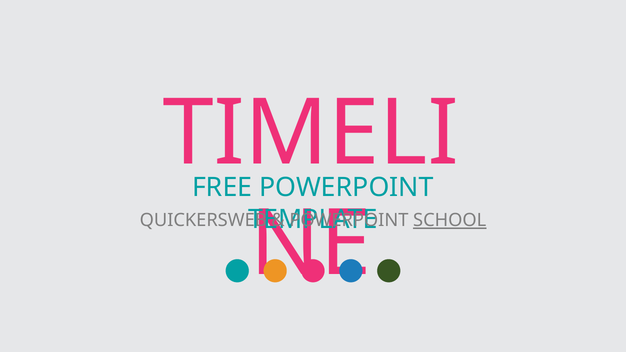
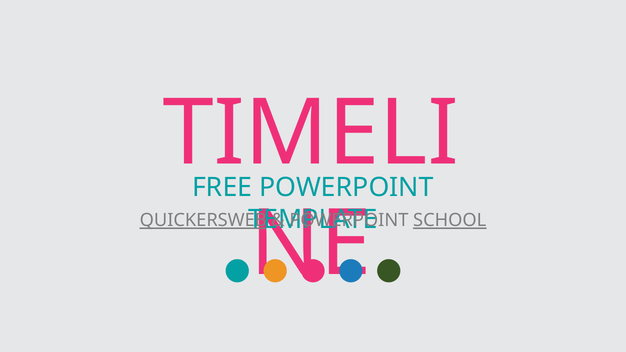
QUICKERSWEB underline: none -> present (203, 220)
